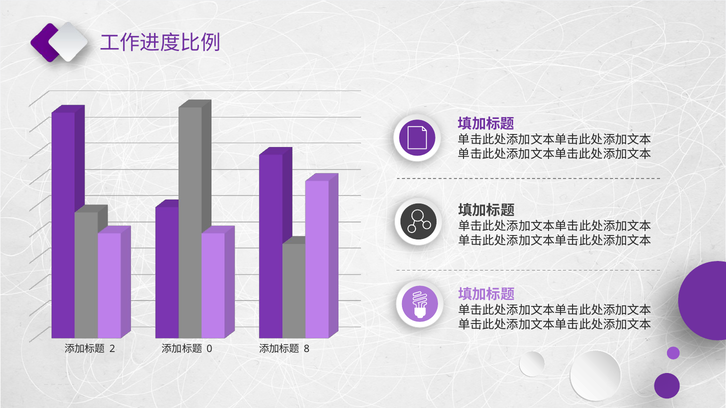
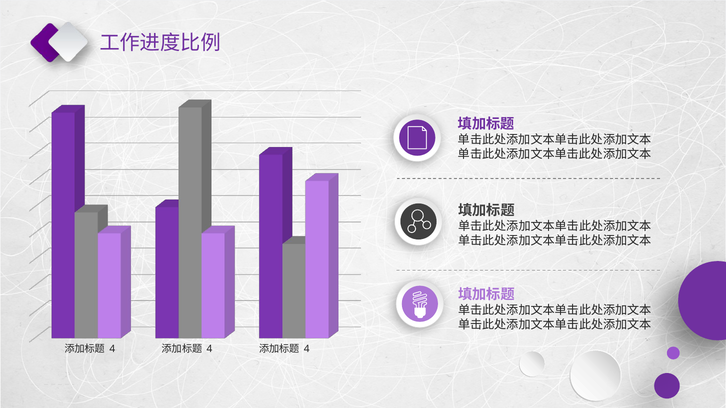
2: 2 -> 4 (112, 349)
0: 0 -> 4 (210, 349)
8: 8 -> 4 (307, 349)
